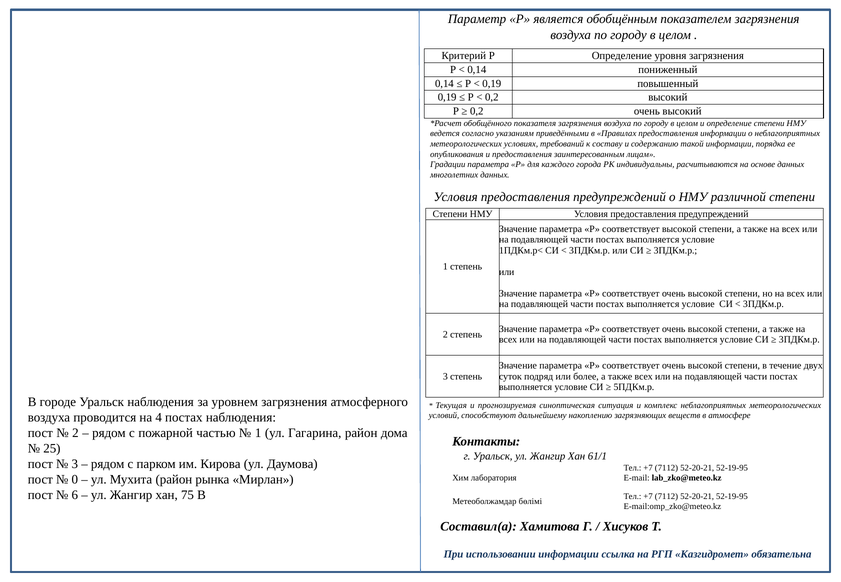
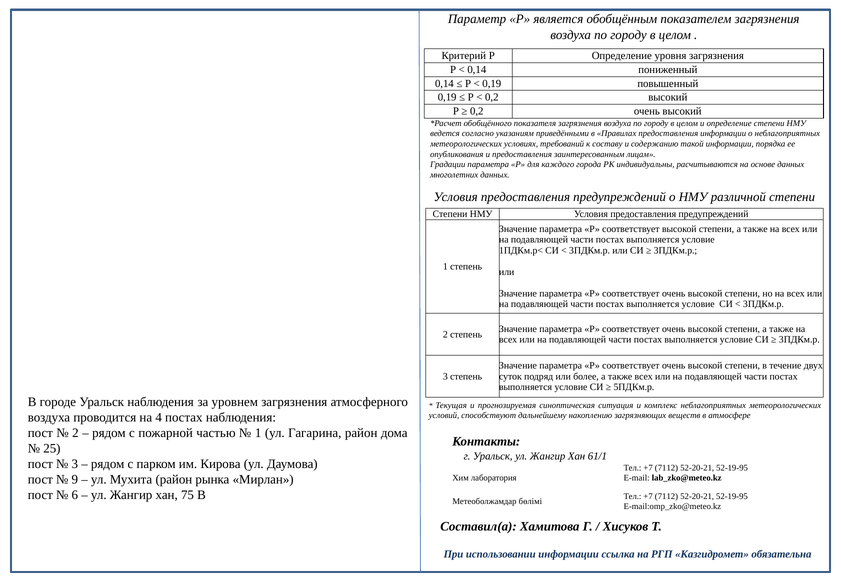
0: 0 -> 9 (75, 480)
